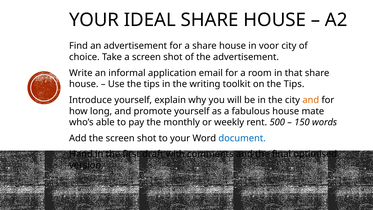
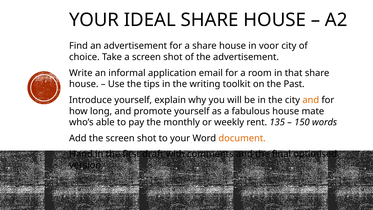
on the Tips: Tips -> Past (294, 84)
500: 500 -> 135 (277, 122)
document colour: blue -> orange (242, 138)
